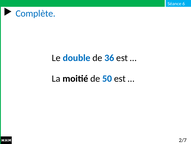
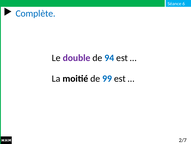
double colour: blue -> purple (77, 58)
36: 36 -> 94 (109, 58)
50: 50 -> 99 (107, 78)
